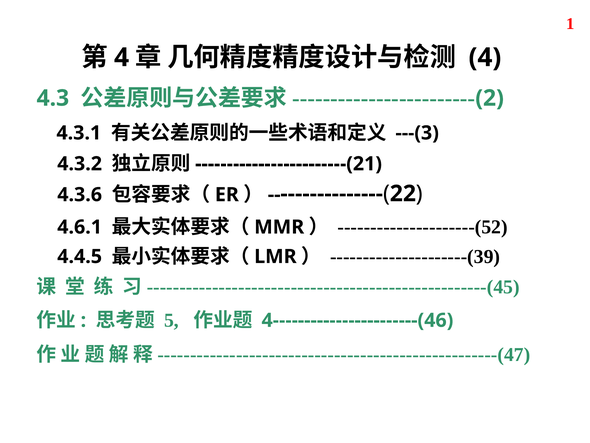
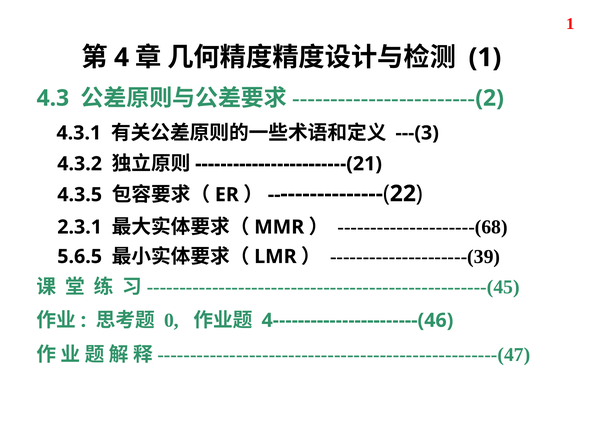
4: 4 -> 1 (485, 57)
4.3.6: 4.3.6 -> 4.3.5 (80, 194)
4.6.1: 4.6.1 -> 2.3.1 (80, 227)
---------------------(52: ---------------------(52 -> ---------------------(68 (423, 227)
4.4.5: 4.4.5 -> 5.6.5 (80, 256)
5: 5 -> 0 (171, 320)
